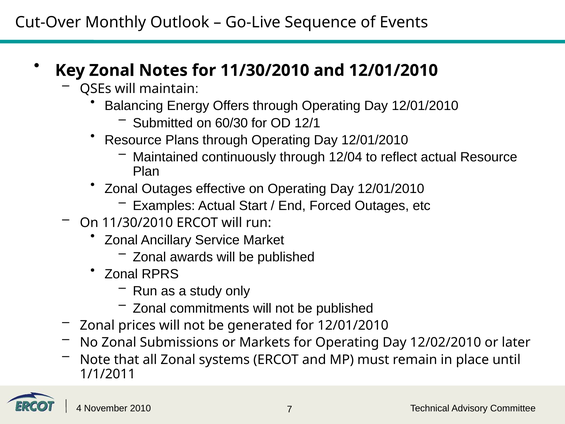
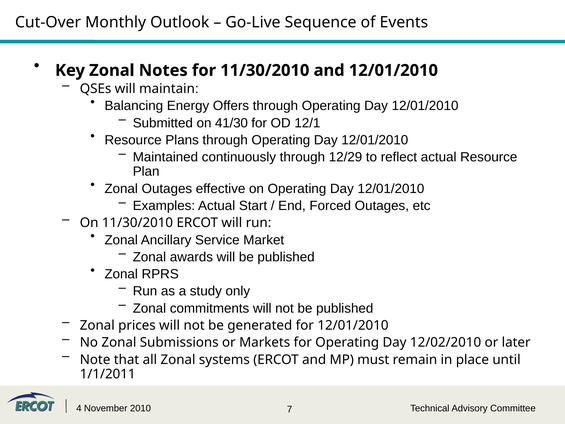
60/30: 60/30 -> 41/30 (231, 123)
12/04: 12/04 -> 12/29 (346, 157)
